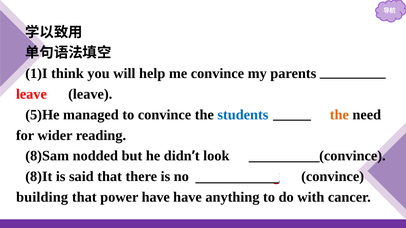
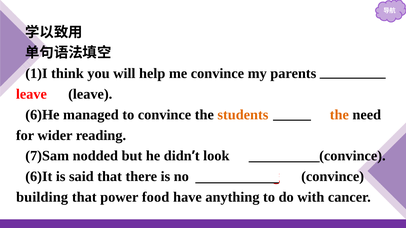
5)He: 5)He -> 6)He (42, 115)
students colour: blue -> orange (243, 115)
8)Sam: 8)Sam -> 7)Sam (47, 156)
8)It: 8)It -> 6)It (39, 177)
power have: have -> food (156, 197)
